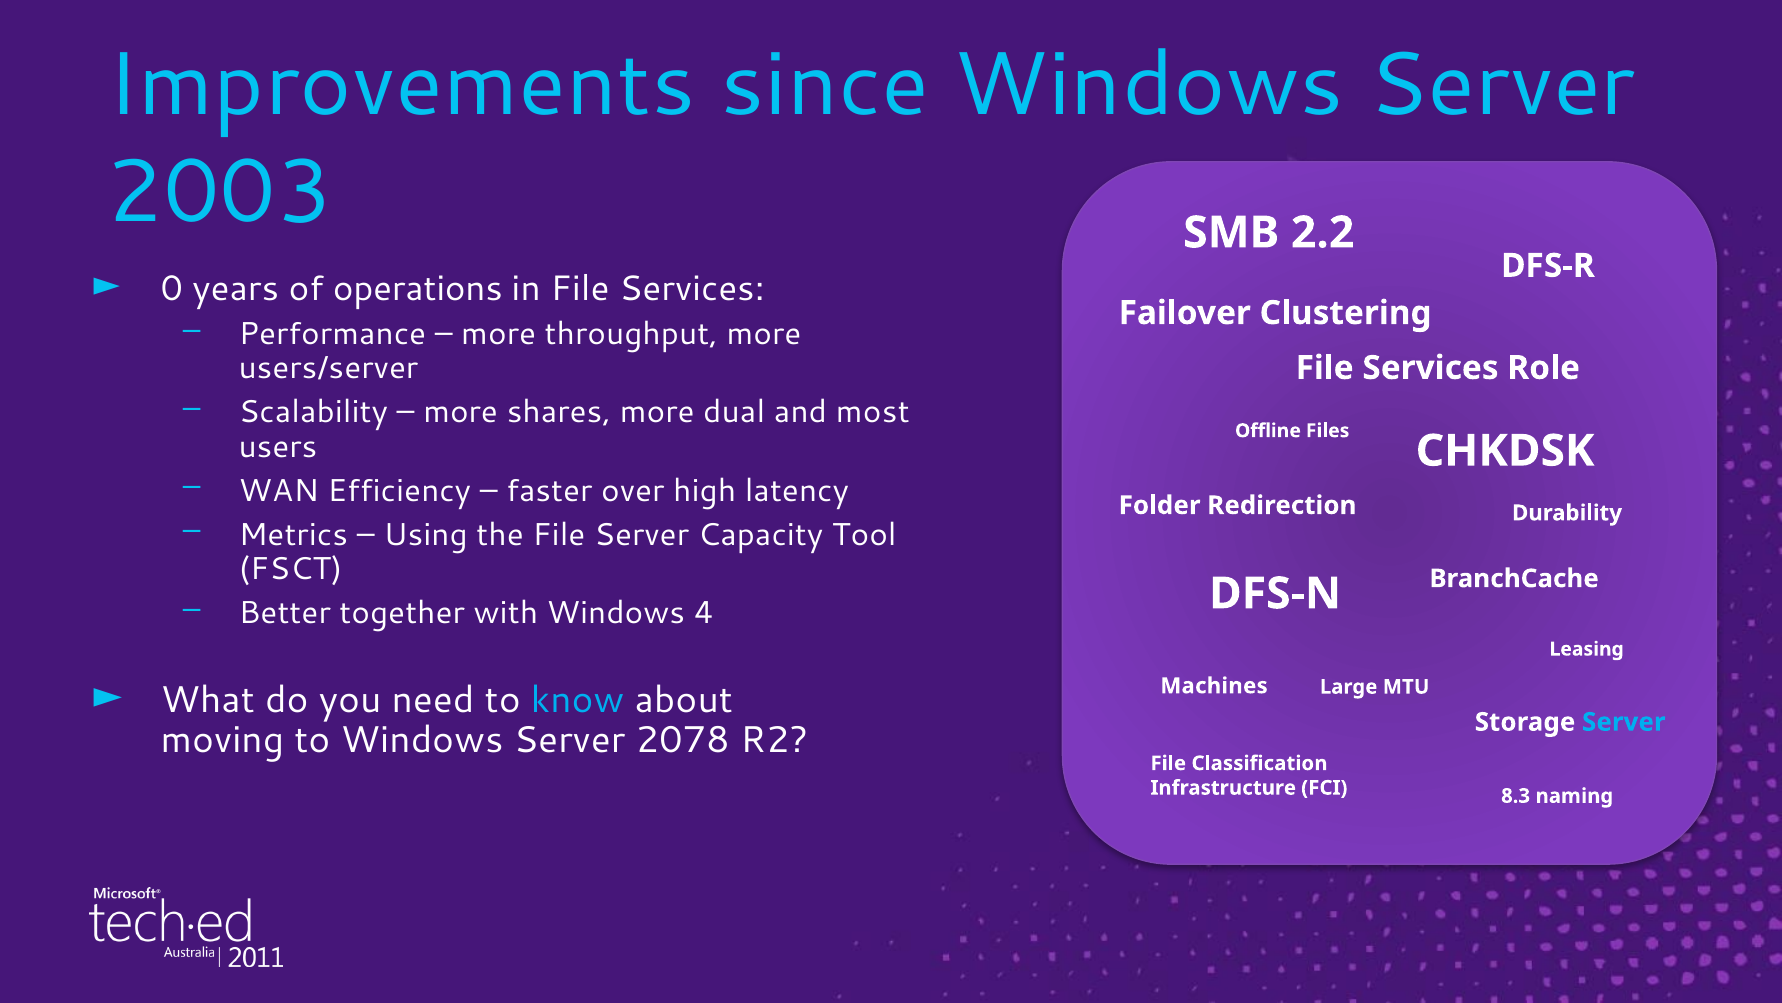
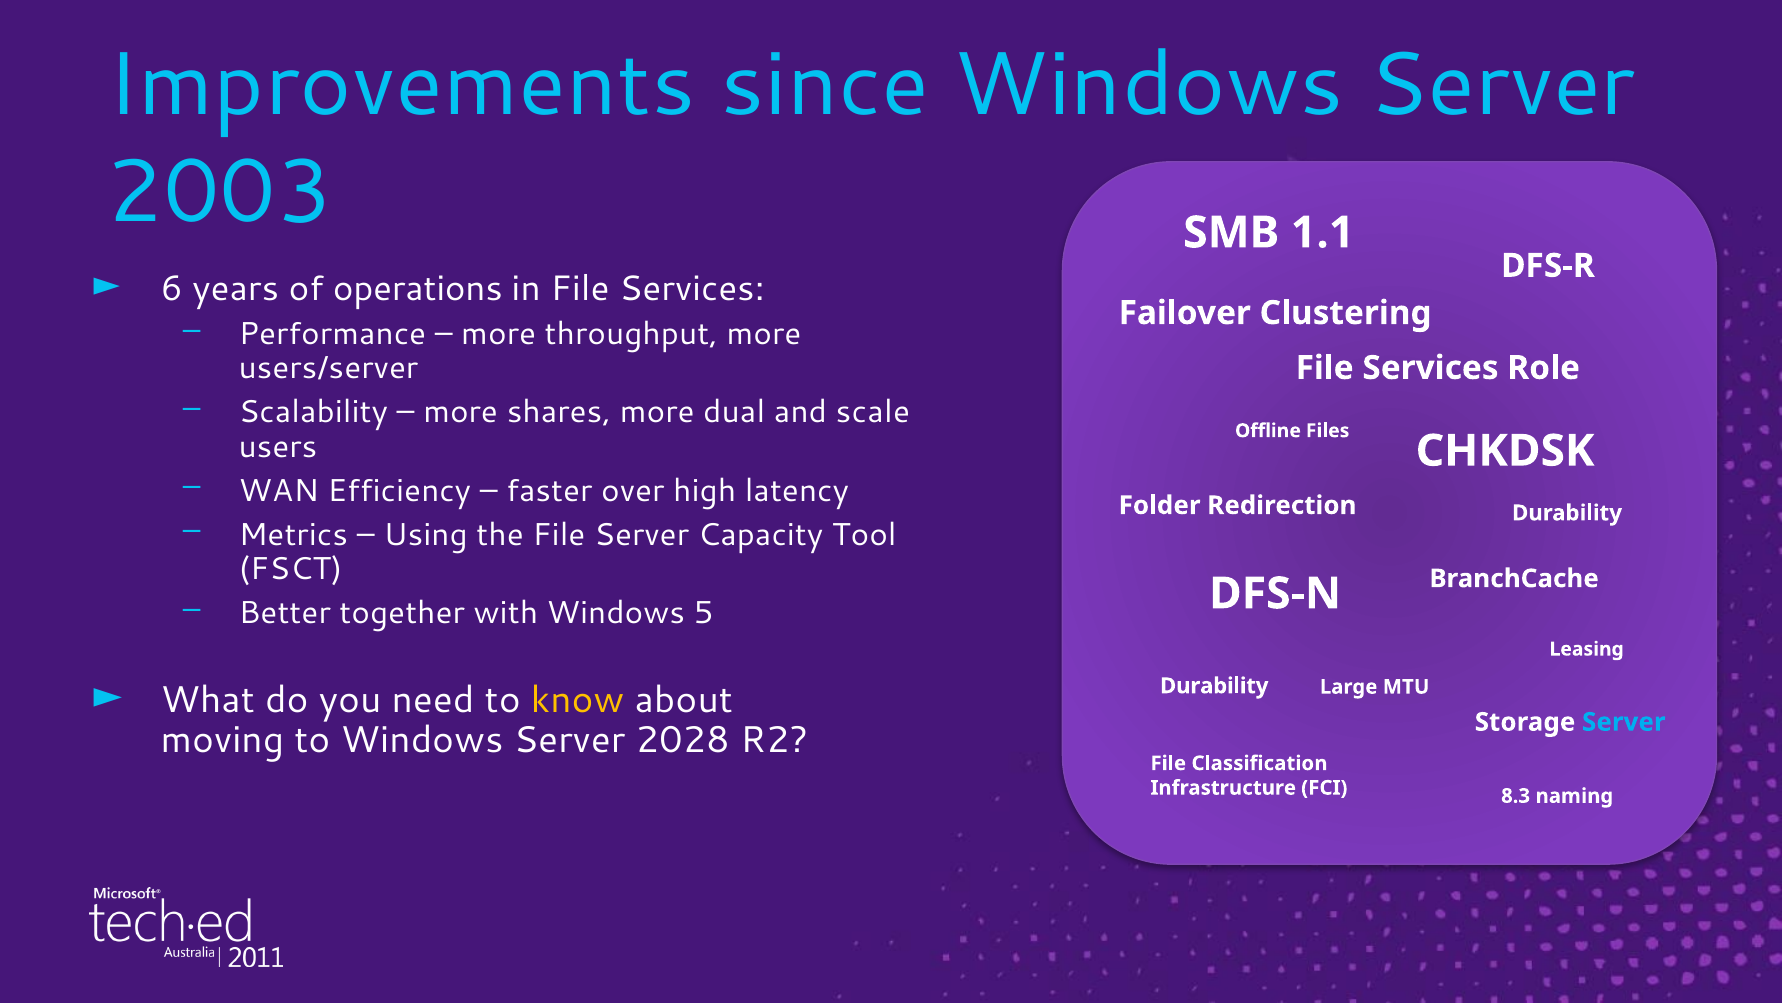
2.2: 2.2 -> 1.1 (1323, 233)
0: 0 -> 6 (172, 289)
most: most -> scale (873, 412)
4: 4 -> 5 (704, 613)
know colour: light blue -> yellow (578, 700)
Machines: Machines -> Durability (1214, 686)
2078: 2078 -> 2028 (683, 740)
